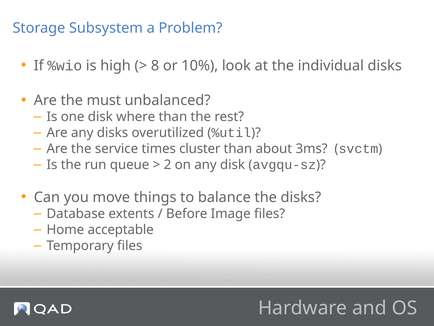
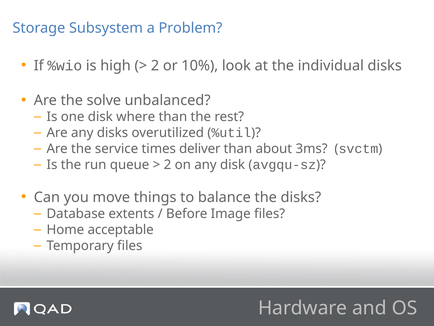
8: 8 -> 2 (155, 65)
must: must -> solve (104, 100)
cluster: cluster -> deliver (200, 149)
